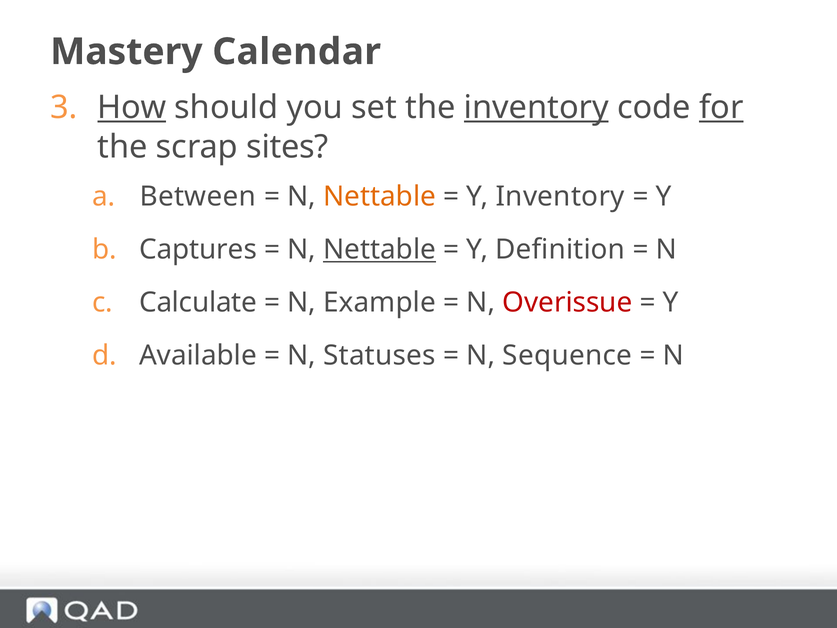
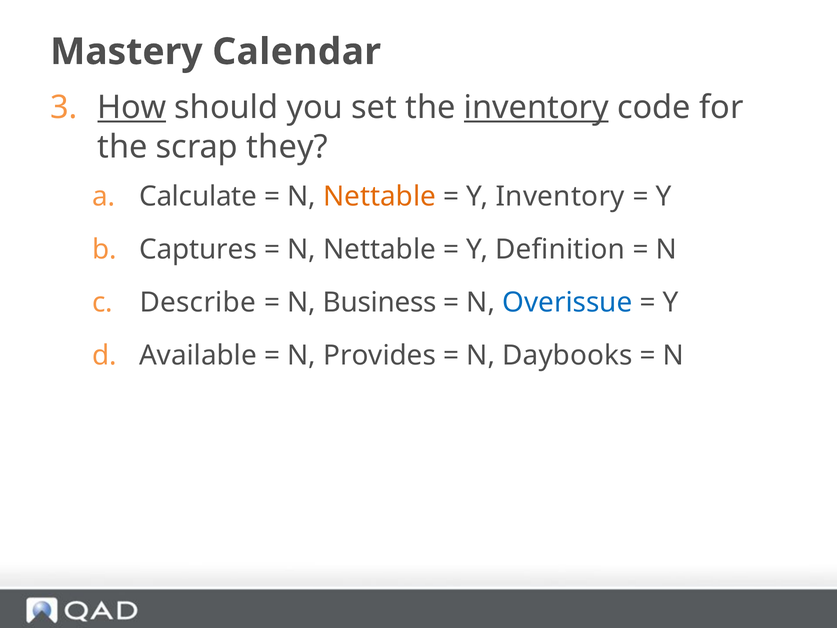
for underline: present -> none (721, 108)
sites: sites -> they (287, 147)
Between: Between -> Calculate (198, 197)
Nettable underline: present -> none (380, 250)
Calculate: Calculate -> Describe (198, 303)
Example: Example -> Business (380, 303)
Overissue colour: red -> blue (567, 303)
Statuses: Statuses -> Provides (380, 356)
Sequence: Sequence -> Daybooks (567, 356)
